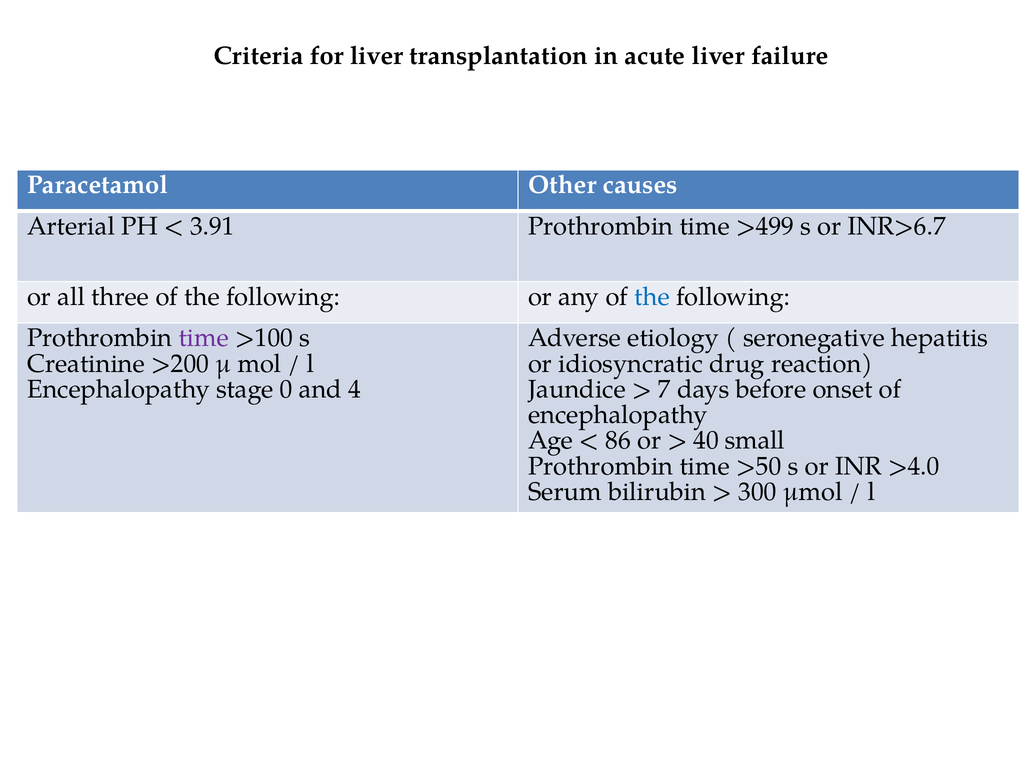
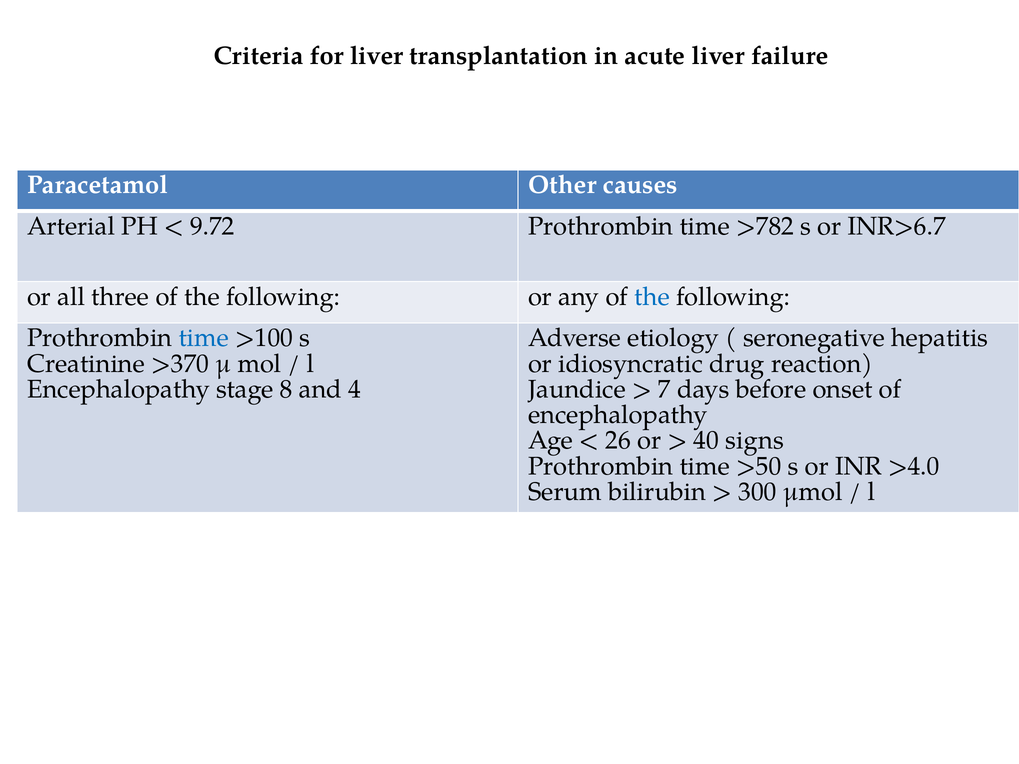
3.91: 3.91 -> 9.72 (212, 226)
>499: >499 -> >782 (765, 226)
time colour: purple -> blue (204, 338)
>200: >200 -> >370 (180, 364)
0: 0 -> 8 (286, 389)
86: 86 -> 26 (618, 441)
small: small -> signs (755, 441)
